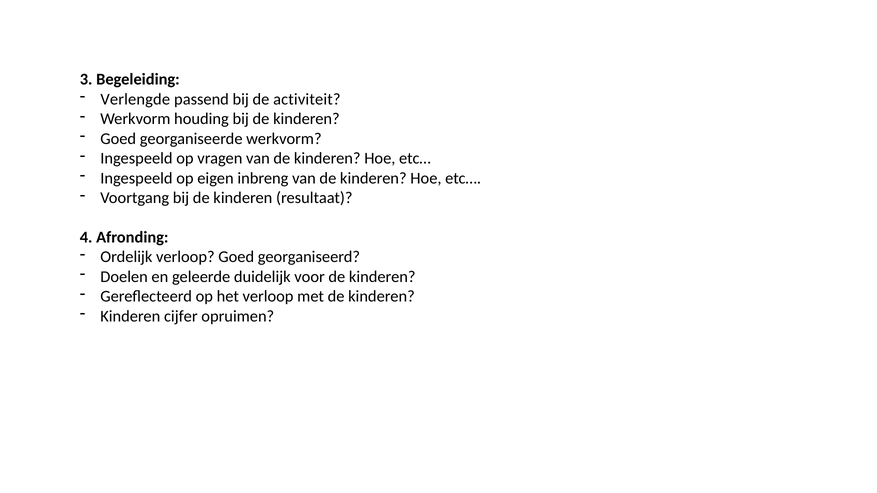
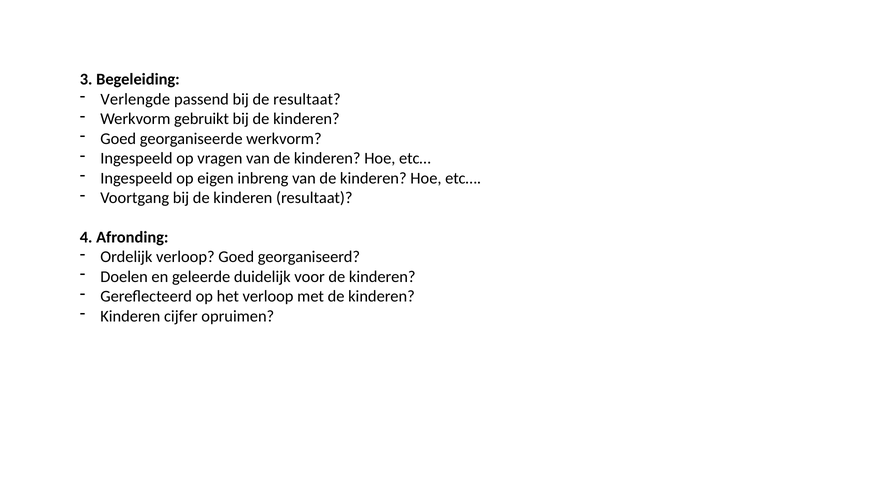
de activiteit: activiteit -> resultaat (307, 99)
houding: houding -> gebruikt (202, 119)
